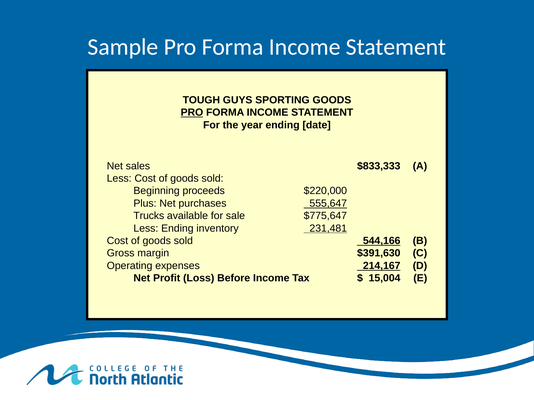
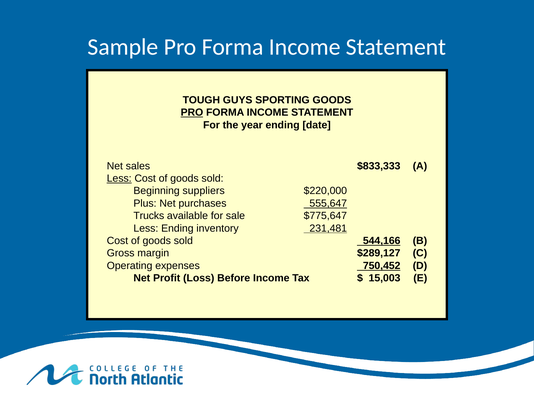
Less underline: none -> present (119, 179)
proceeds: proceeds -> suppliers (204, 191)
$391,630: $391,630 -> $289,127 (379, 253)
214,167: 214,167 -> 750,452 (382, 266)
15,004: 15,004 -> 15,003 (385, 278)
